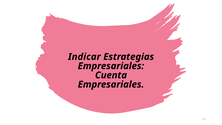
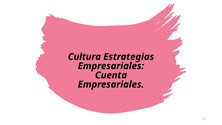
Indicar: Indicar -> Cultura (84, 57)
